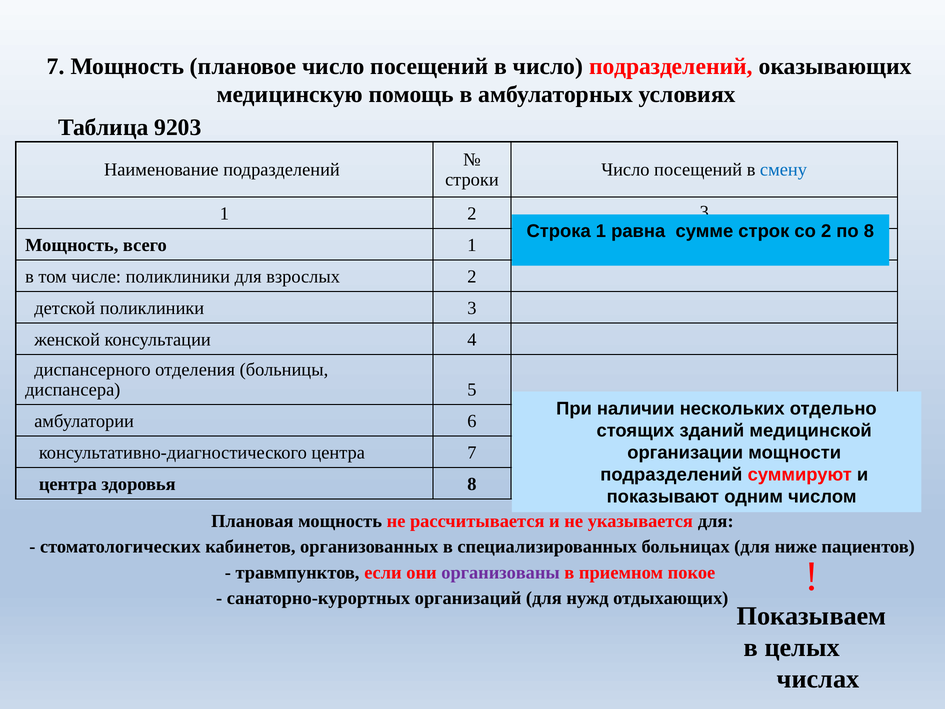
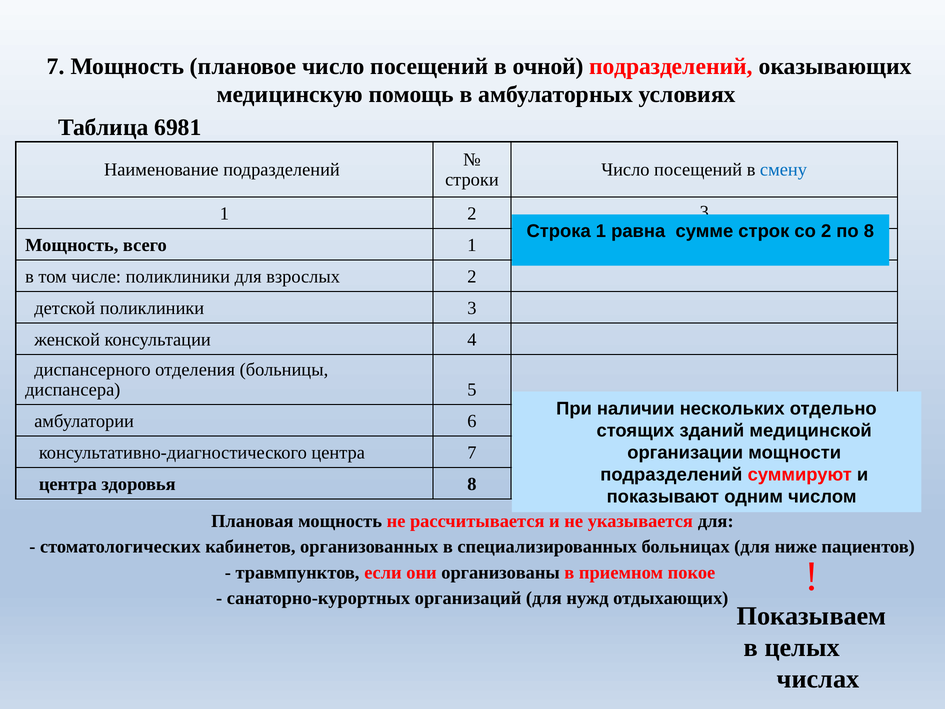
в число: число -> очной (548, 66)
9203: 9203 -> 6981 (178, 128)
организованы colour: purple -> black (501, 572)
